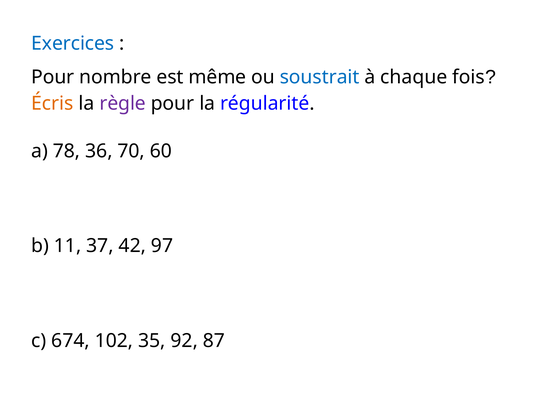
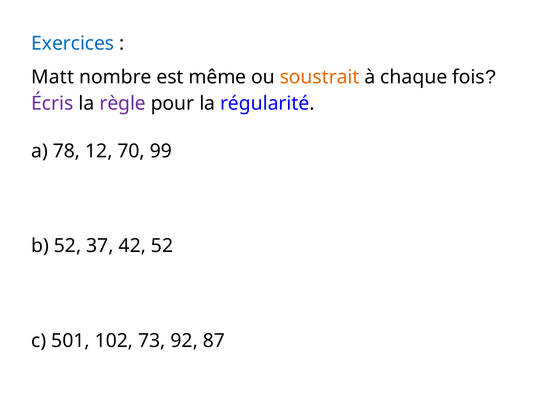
Pour: Pour -> Matt (53, 77)
soustrait colour: blue -> orange (320, 77)
Écris colour: orange -> purple (52, 104)
36: 36 -> 12 (99, 151)
60: 60 -> 99 (161, 151)
b 11: 11 -> 52 (68, 246)
42 97: 97 -> 52 (162, 246)
674: 674 -> 501 (71, 341)
35: 35 -> 73 (152, 341)
